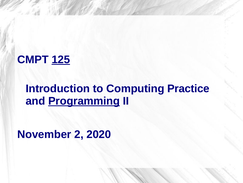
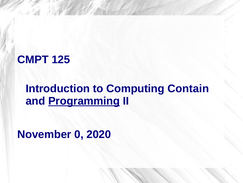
125 underline: present -> none (61, 59)
Practice: Practice -> Contain (188, 88)
2: 2 -> 0 (79, 134)
